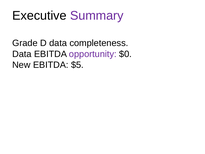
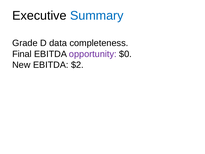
Summary colour: purple -> blue (97, 16)
Data: Data -> Final (22, 54)
$5: $5 -> $2 (77, 65)
